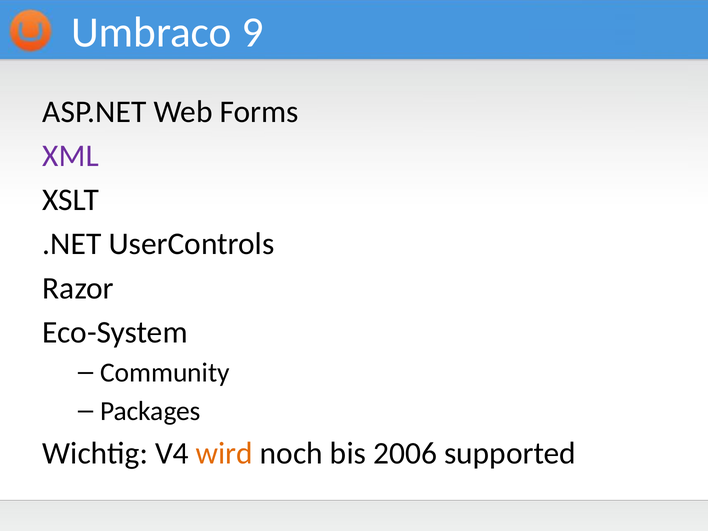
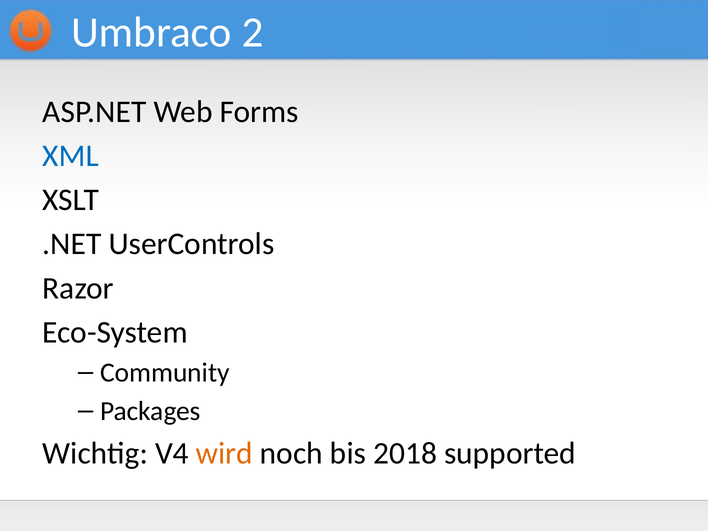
9: 9 -> 2 (253, 33)
XML colour: purple -> blue (71, 156)
2006: 2006 -> 2018 (405, 453)
